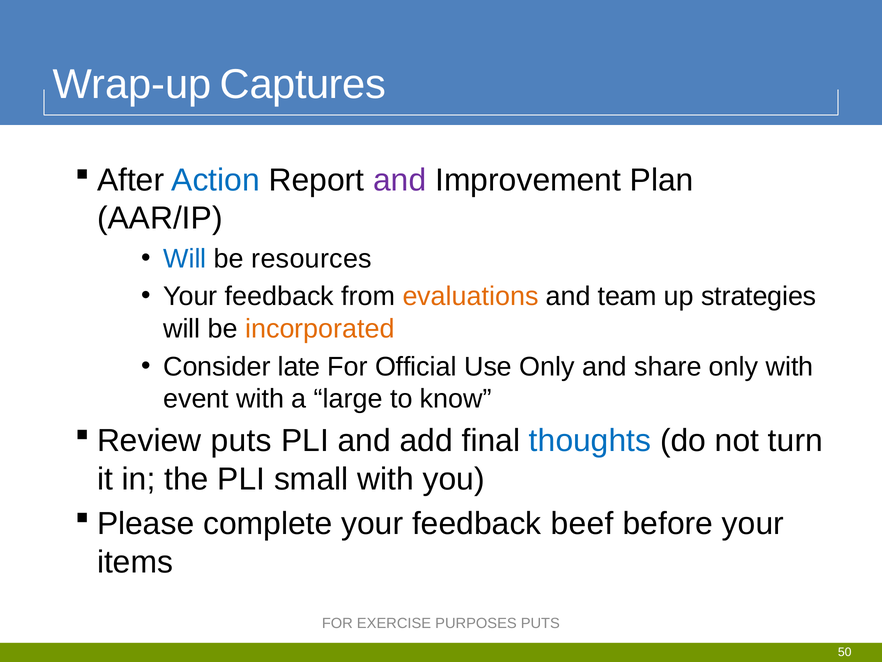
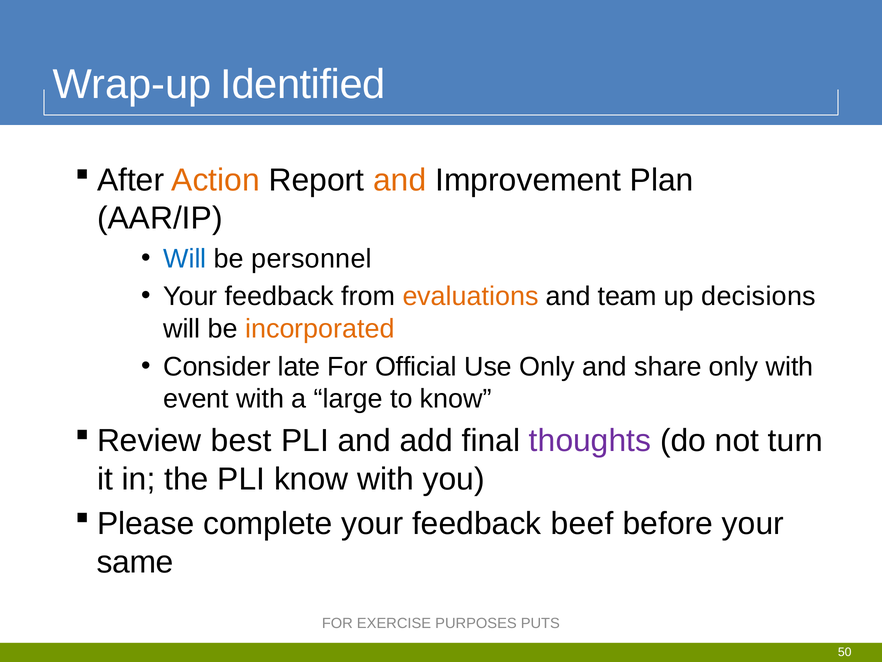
Captures: Captures -> Identified (303, 84)
Action colour: blue -> orange (216, 180)
and colour: purple -> orange (400, 180)
resources: resources -> personnel (312, 259)
strategies: strategies -> decisions (758, 296)
puts: puts -> best (241, 441)
thoughts colour: blue -> purple (590, 441)
PLI small: small -> know (311, 479)
items: items -> same (135, 562)
